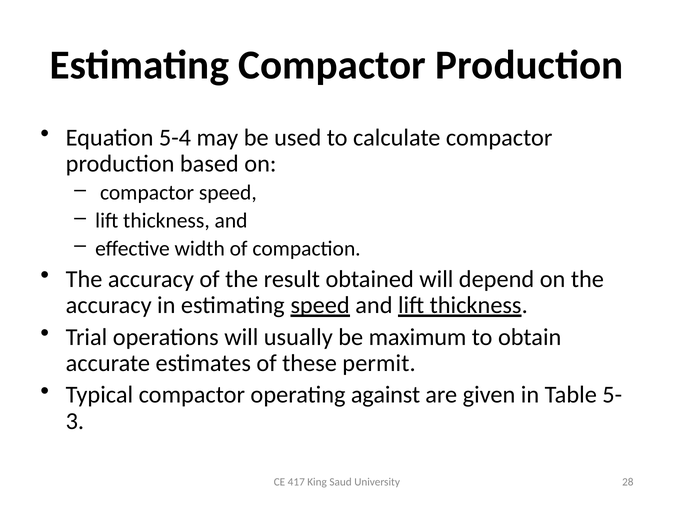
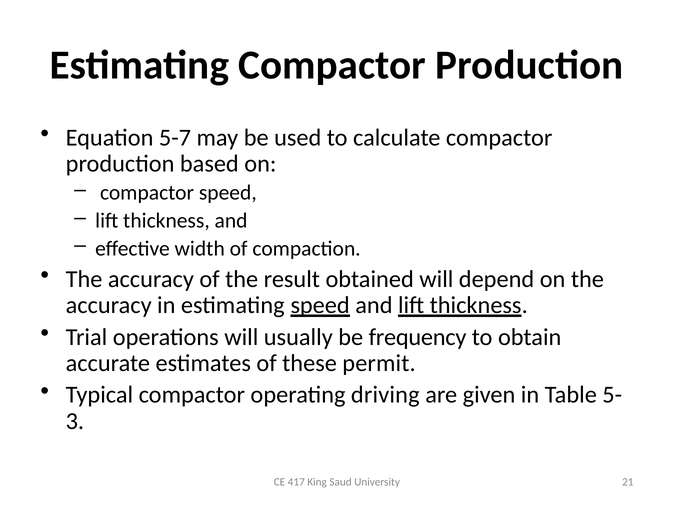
5-4: 5-4 -> 5-7 (175, 138)
maximum: maximum -> frequency (418, 337)
against: against -> driving (385, 395)
28: 28 -> 21 (628, 483)
